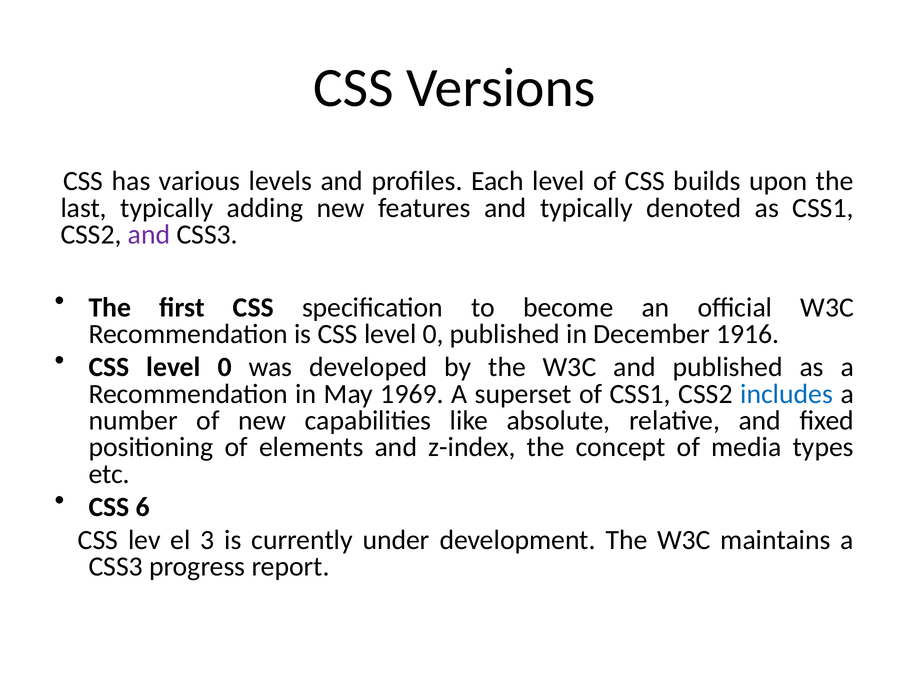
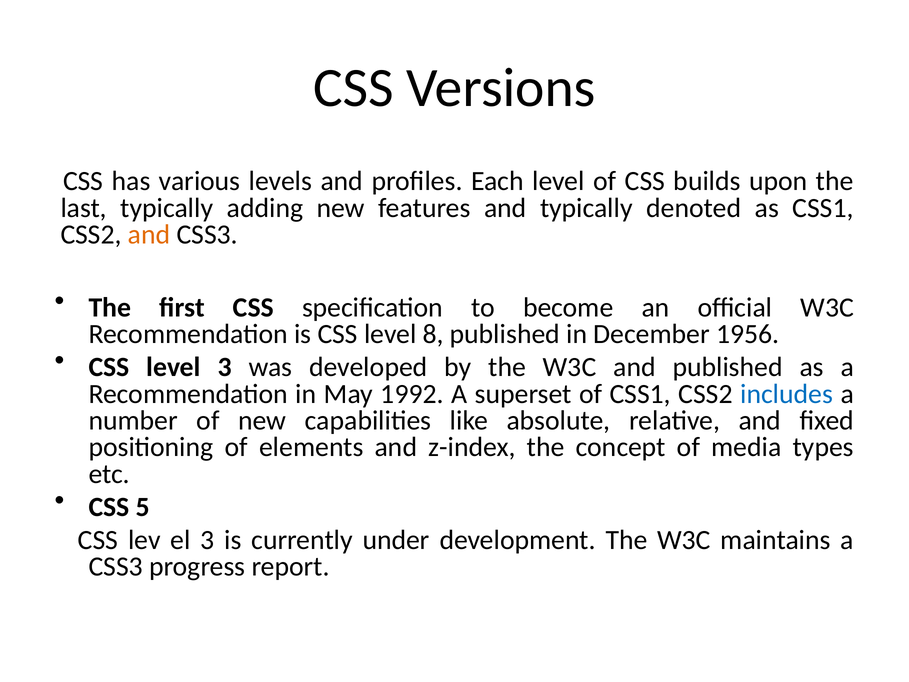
and colour: purple -> orange (149, 234)
is CSS level 0: 0 -> 8 (433, 334)
1916: 1916 -> 1956 (748, 334)
0: 0 -> 3 (225, 367)
1969: 1969 -> 1992 (412, 394)
6: 6 -> 5 (143, 507)
